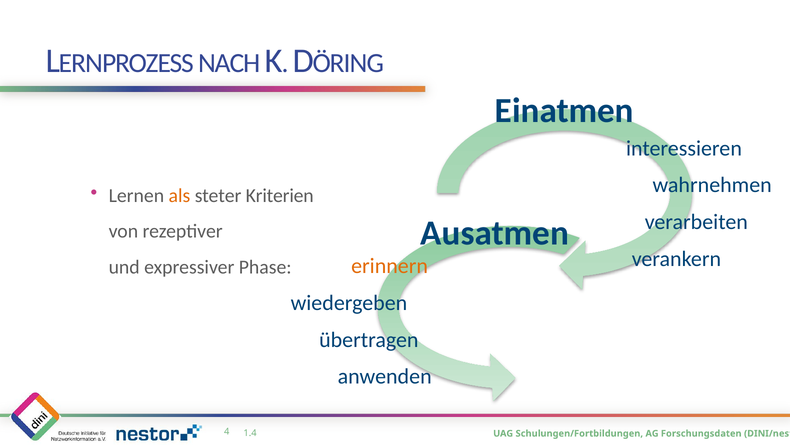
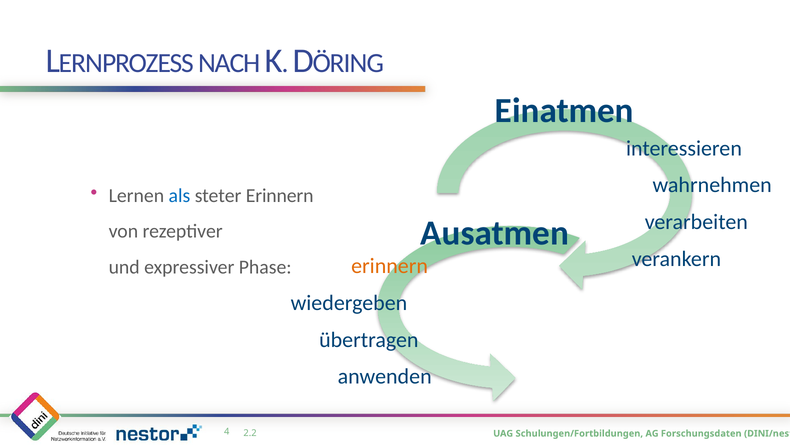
als colour: orange -> blue (179, 196)
steter Kriterien: Kriterien -> Erinnern (280, 196)
1.4: 1.4 -> 2.2 (250, 433)
